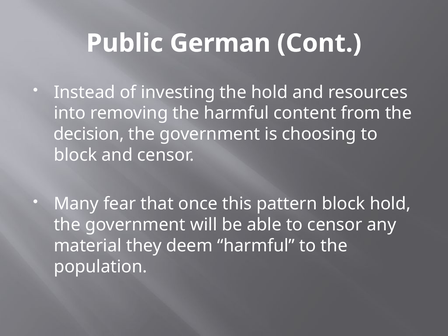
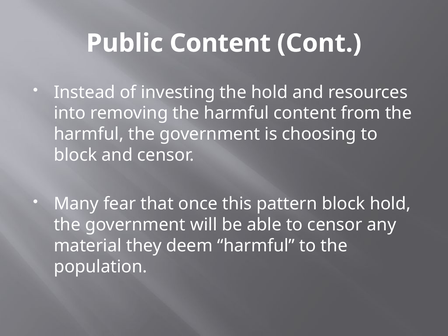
Public German: German -> Content (220, 43)
decision: decision -> harmful (89, 134)
